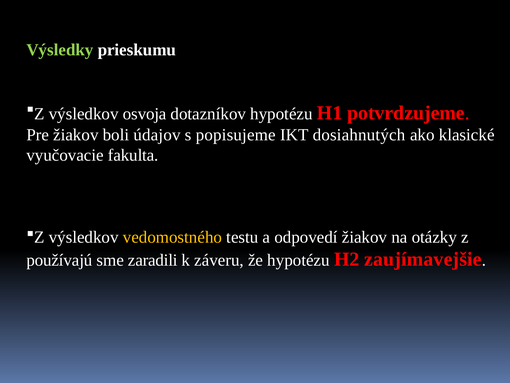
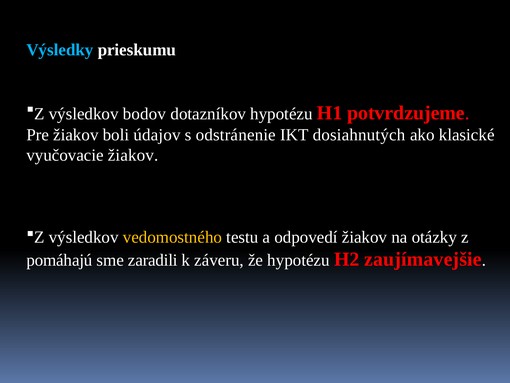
Výsledky colour: light green -> light blue (60, 50)
osvoja: osvoja -> bodov (145, 114)
popisujeme: popisujeme -> odstránenie (236, 135)
vyučovacie fakulta: fakulta -> žiakov (133, 155)
používajú: používajú -> pomáhajú (59, 260)
